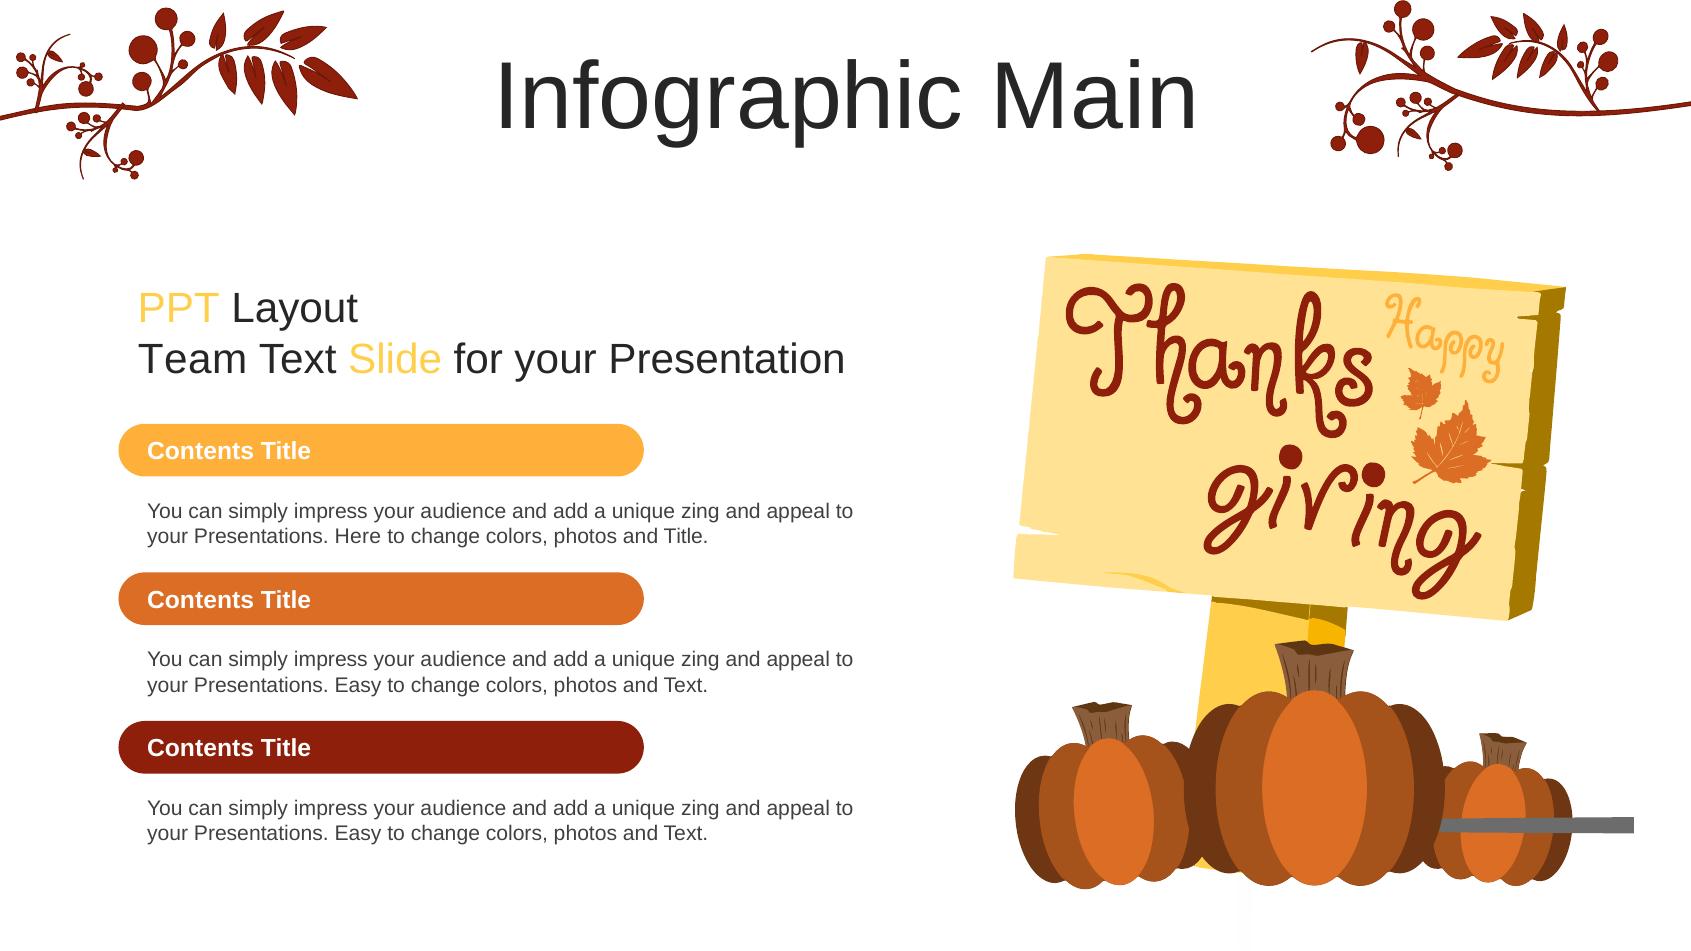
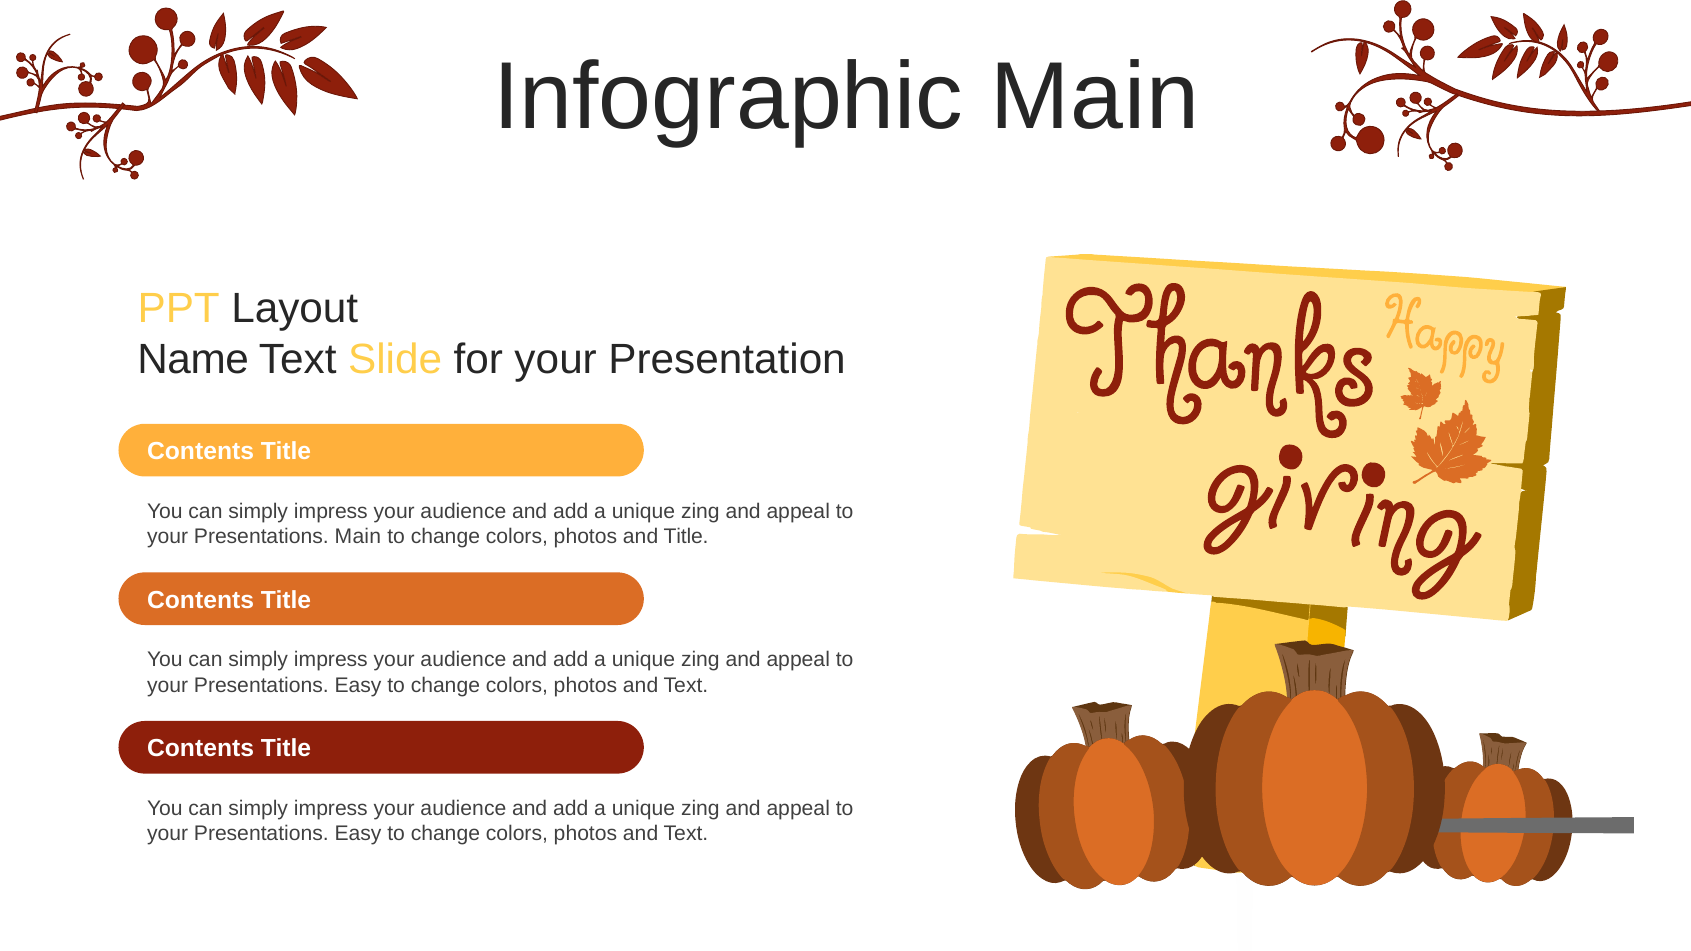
Team: Team -> Name (193, 359)
Presentations Here: Here -> Main (358, 537)
